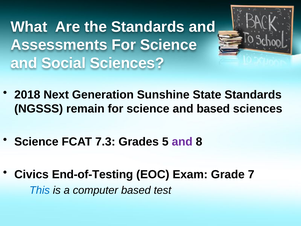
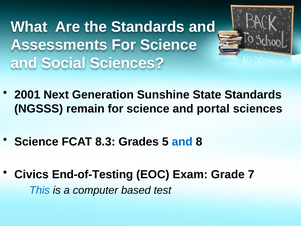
2018: 2018 -> 2001 (27, 95)
and based: based -> portal (213, 109)
7.3: 7.3 -> 8.3 (105, 141)
and colour: purple -> blue (182, 141)
